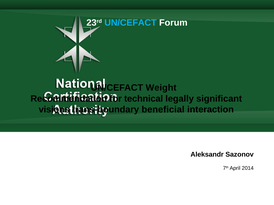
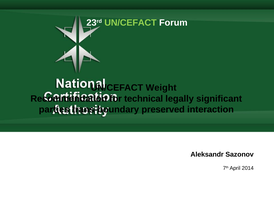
UN/CEFACT colour: light blue -> light green (131, 23)
visions: visions -> parties (54, 110)
beneficial: beneficial -> preserved (163, 110)
